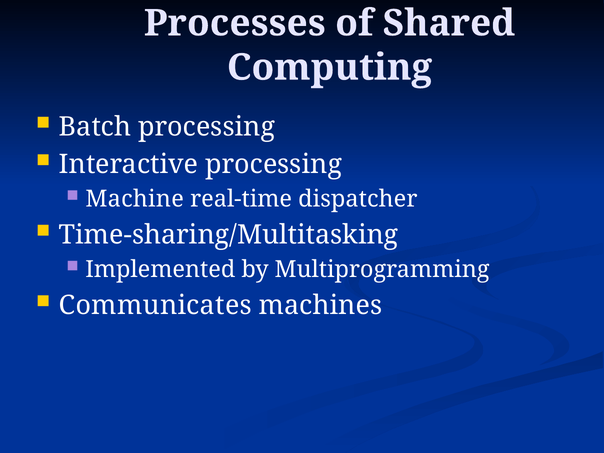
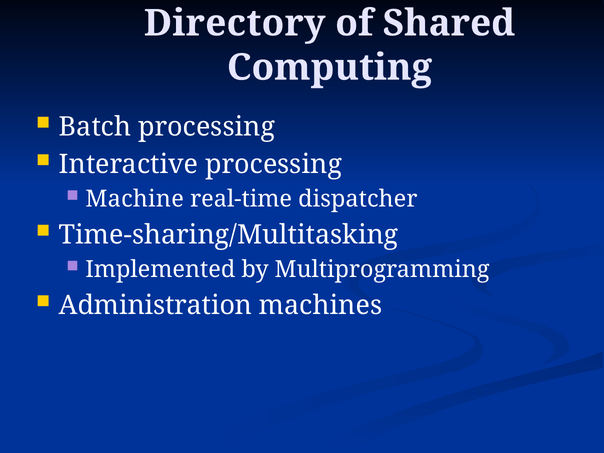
Processes: Processes -> Directory (235, 23)
Communicates: Communicates -> Administration (156, 305)
